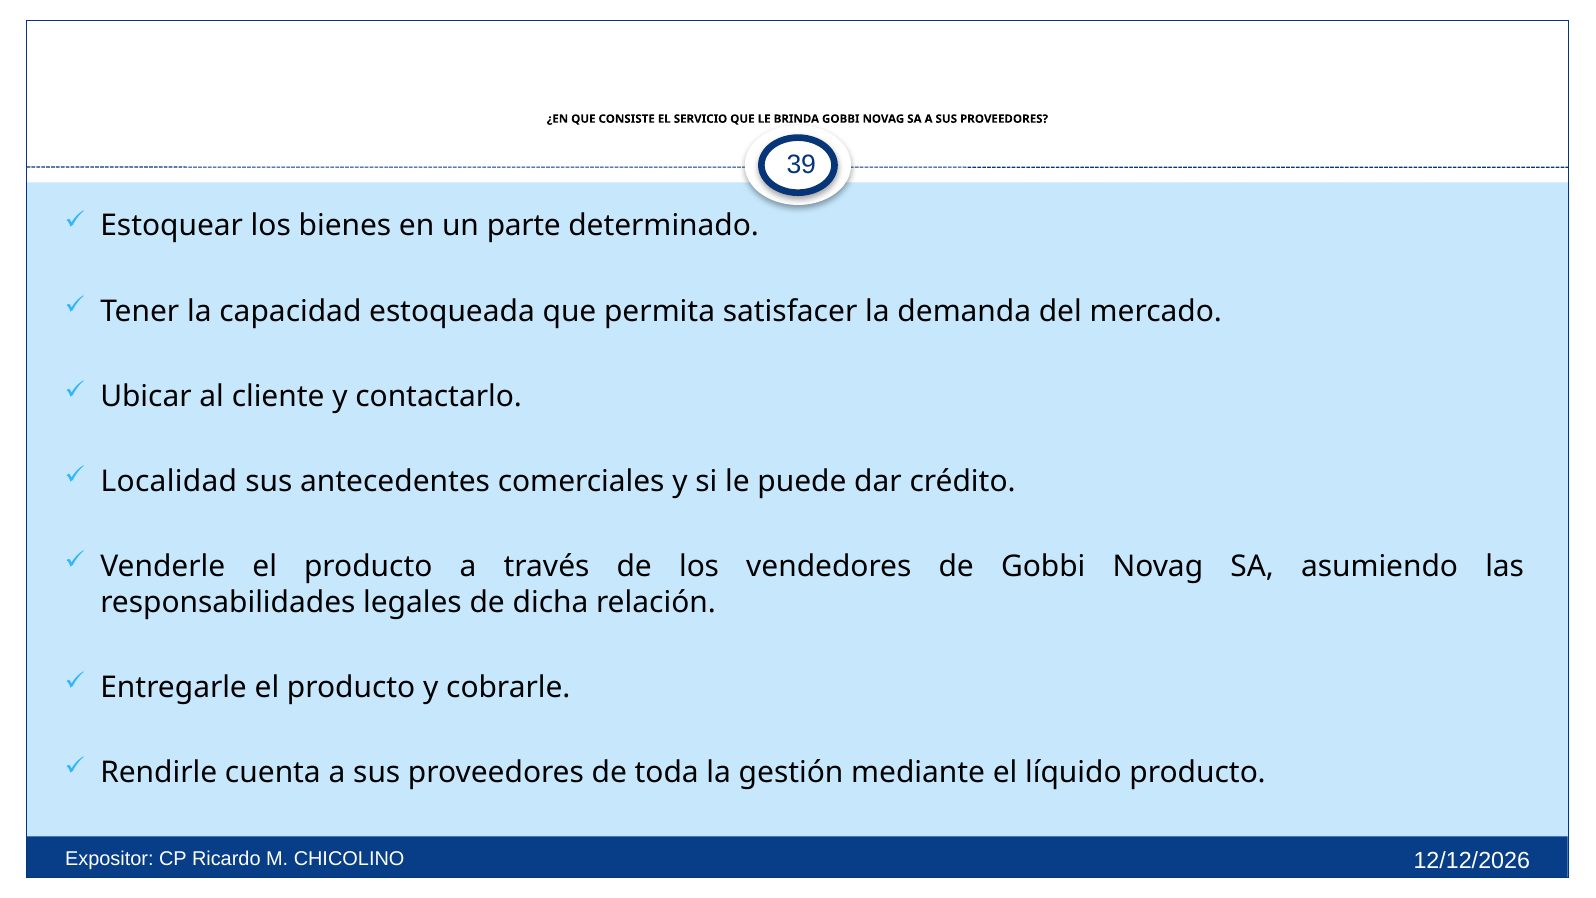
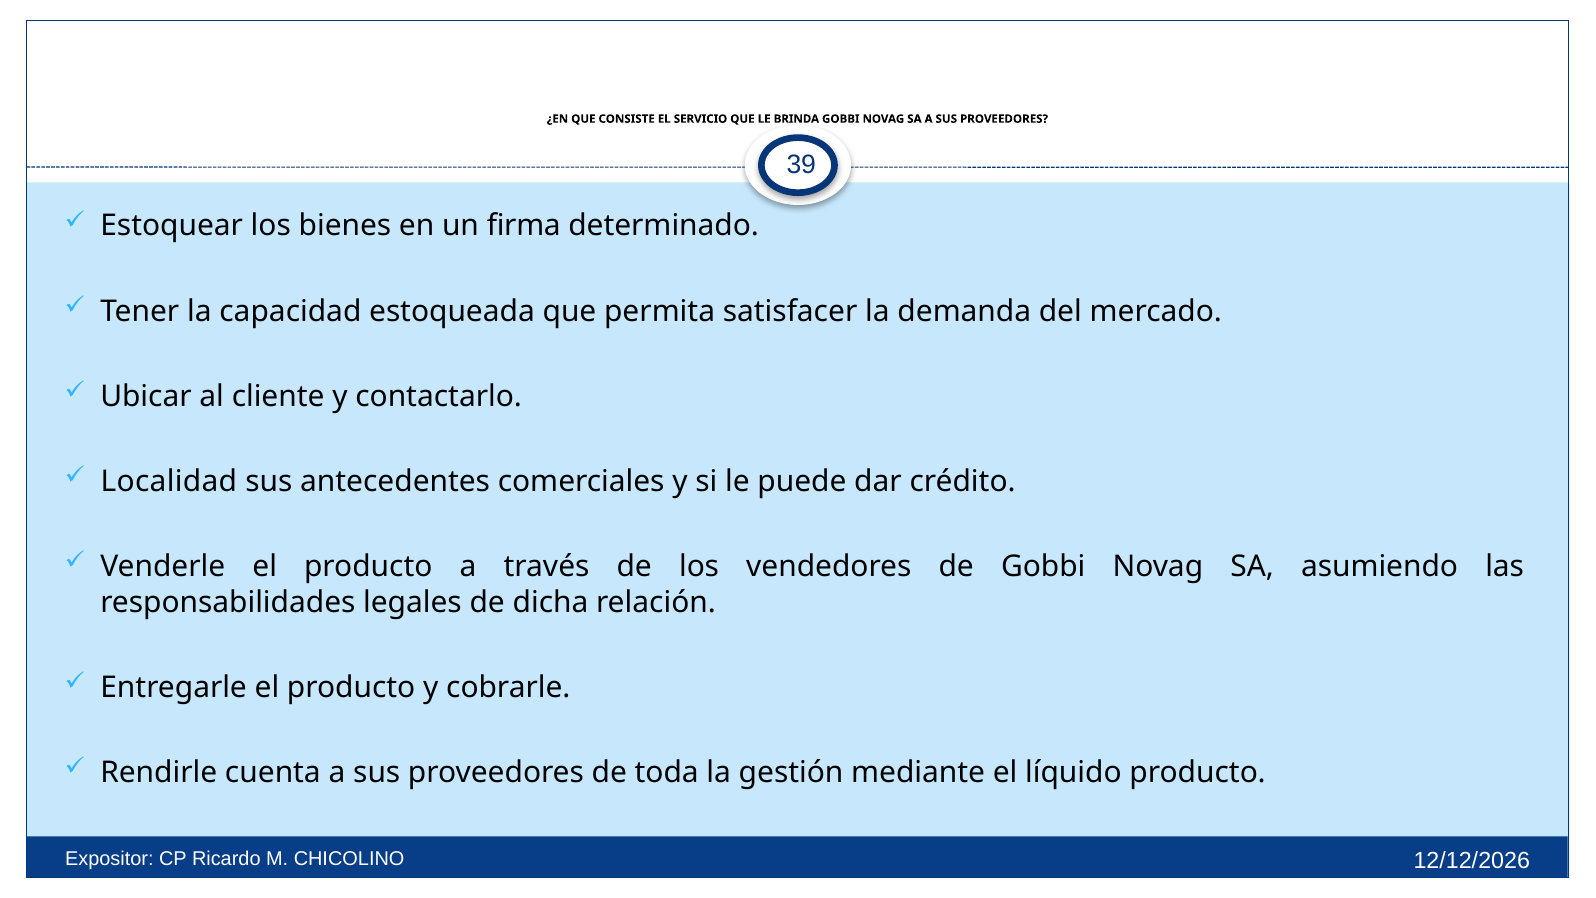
parte: parte -> firma (524, 226)
